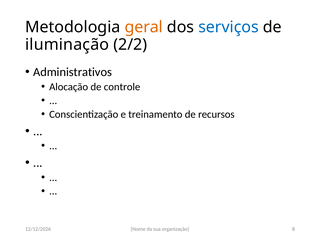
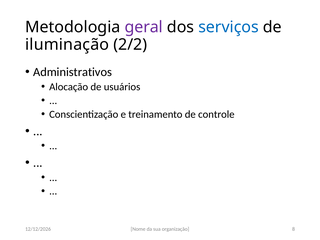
geral colour: orange -> purple (144, 27)
controle: controle -> usuários (122, 87)
recursos: recursos -> controle (216, 114)
